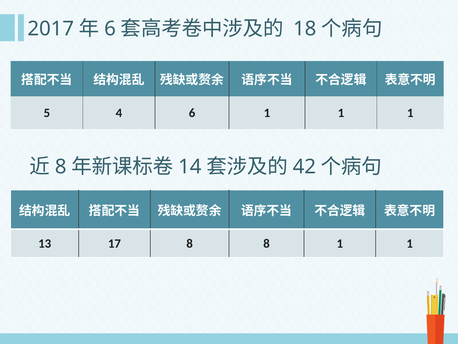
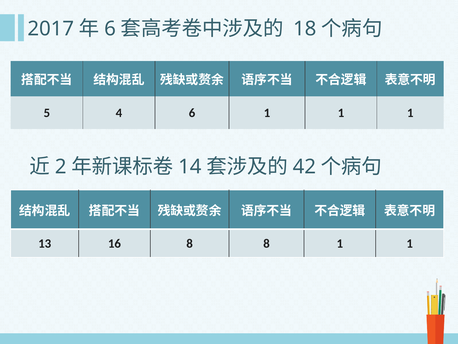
8: 8 -> 2 (61, 167)
17: 17 -> 16 (114, 243)
